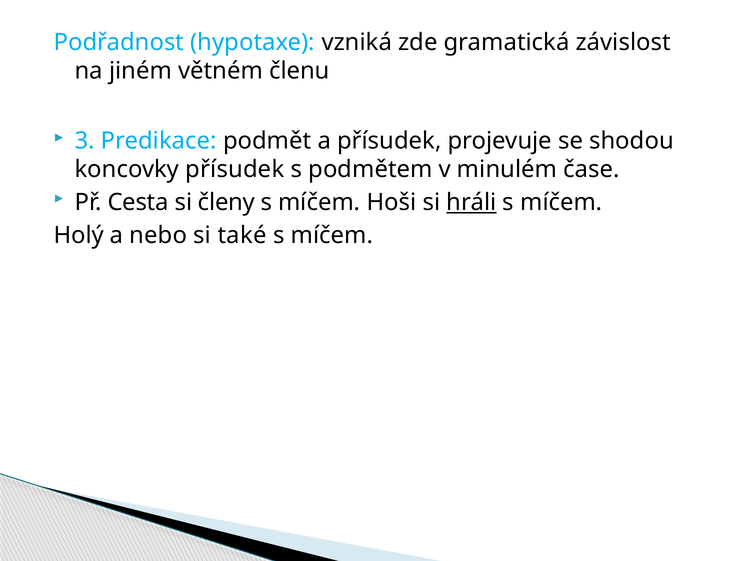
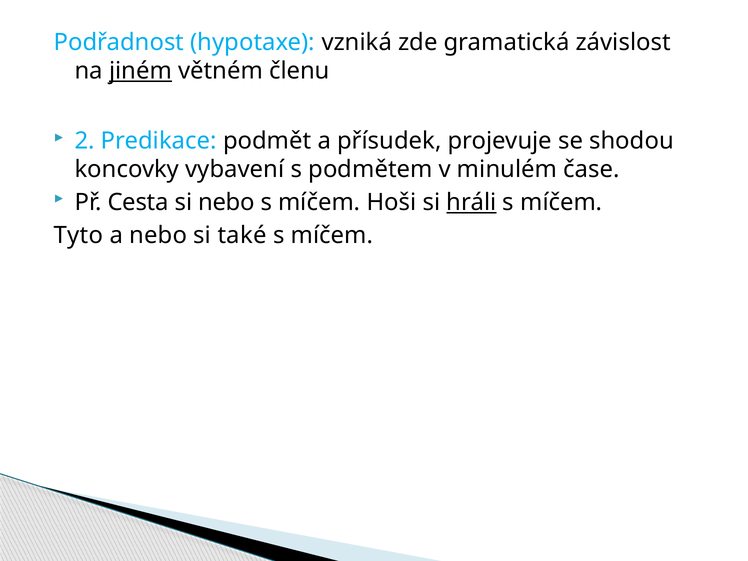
jiném underline: none -> present (140, 71)
3: 3 -> 2 (85, 141)
koncovky přísudek: přísudek -> vybavení (235, 170)
si členy: členy -> nebo (227, 202)
Holý: Holý -> Tyto (79, 235)
